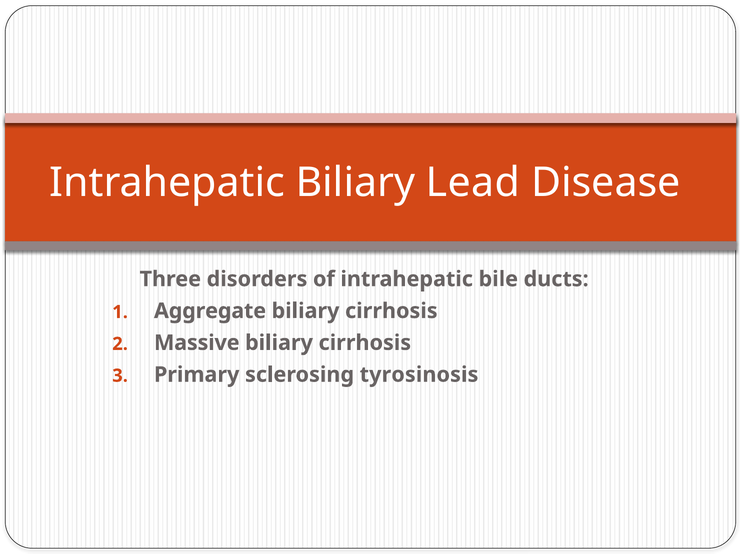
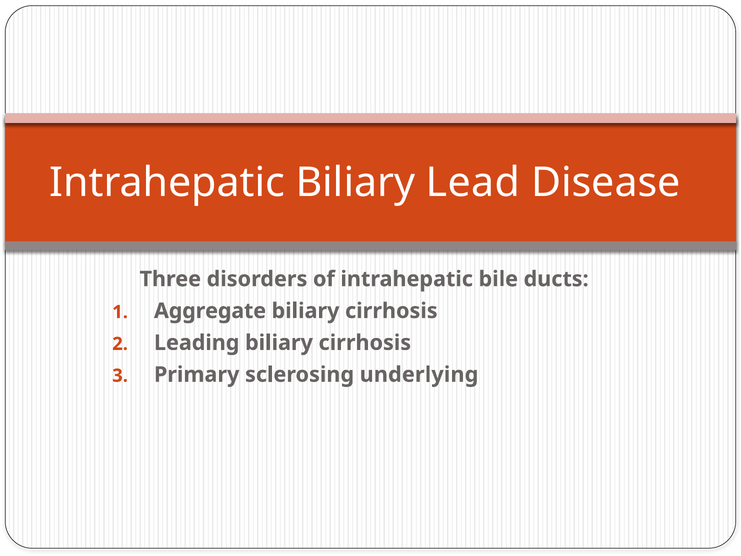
Massive: Massive -> Leading (197, 343)
tyrosinosis: tyrosinosis -> underlying (419, 374)
